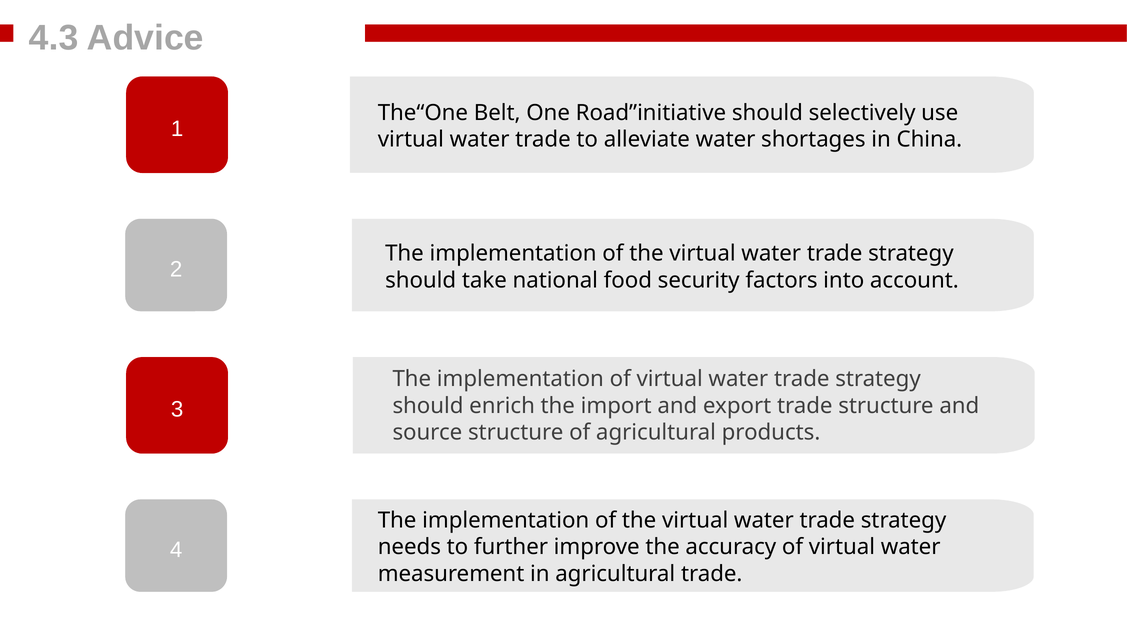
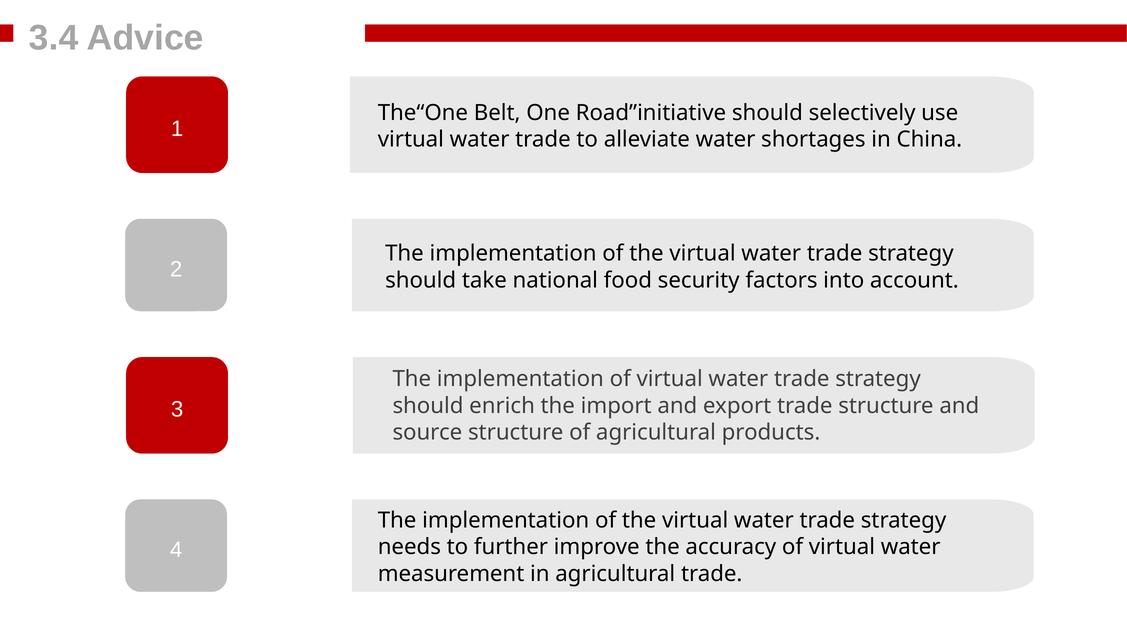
4.3: 4.3 -> 3.4 (54, 38)
